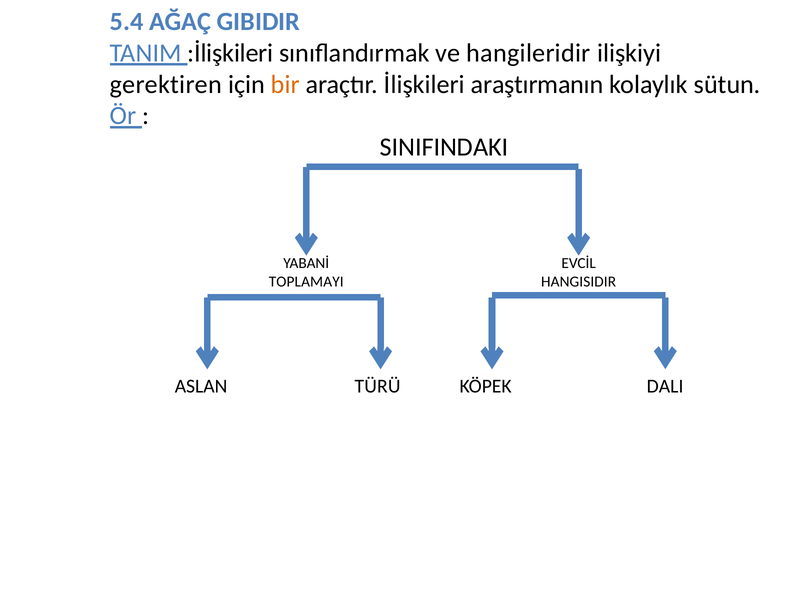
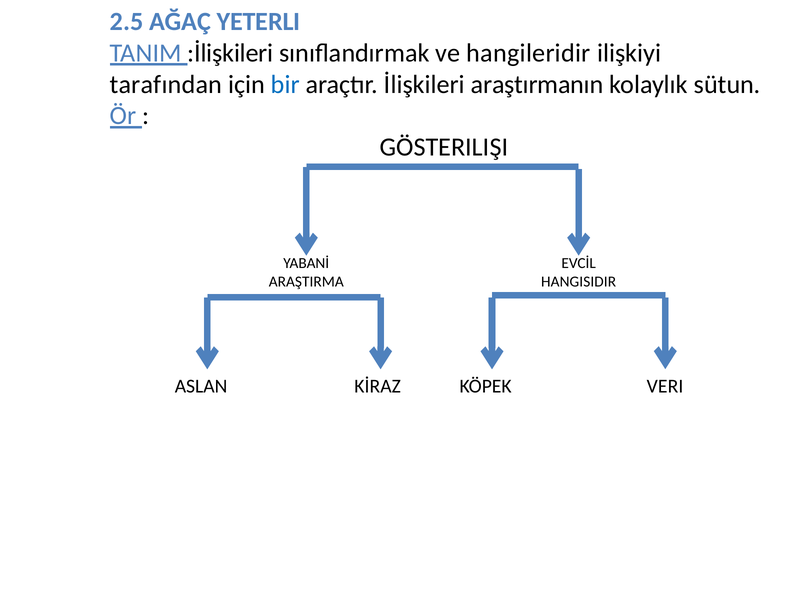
5.4: 5.4 -> 2.5 (127, 21)
GIBIDIR: GIBIDIR -> YETERLI (259, 21)
gerektiren: gerektiren -> tarafından (166, 84)
bir colour: orange -> blue (285, 84)
SINIFINDAKI: SINIFINDAKI -> GÖSTERILIŞI (444, 147)
TOPLAMAYI: TOPLAMAYI -> ARAŞTIRMA (306, 281)
TÜRÜ: TÜRÜ -> KİRAZ (378, 386)
DALI: DALI -> VERI (665, 386)
